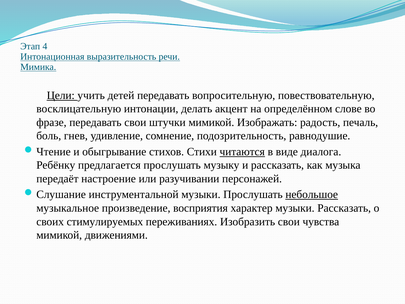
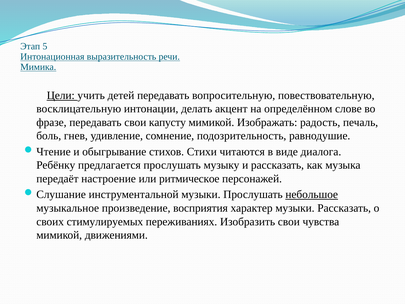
4: 4 -> 5 (45, 46)
штучки: штучки -> капусту (167, 122)
читаются underline: present -> none (242, 152)
разучивании: разучивании -> ритмическое (189, 179)
